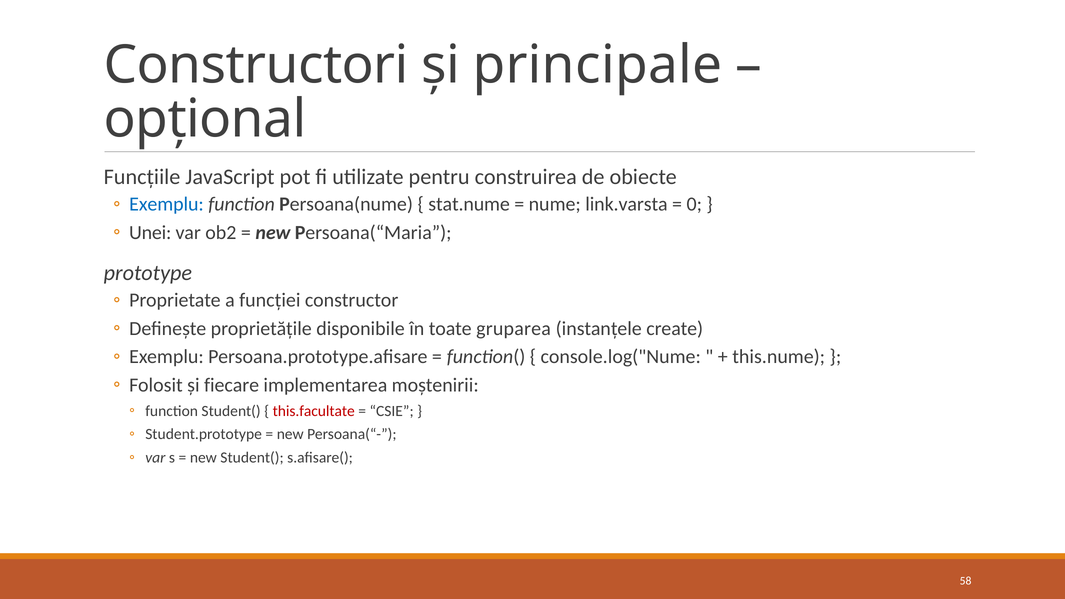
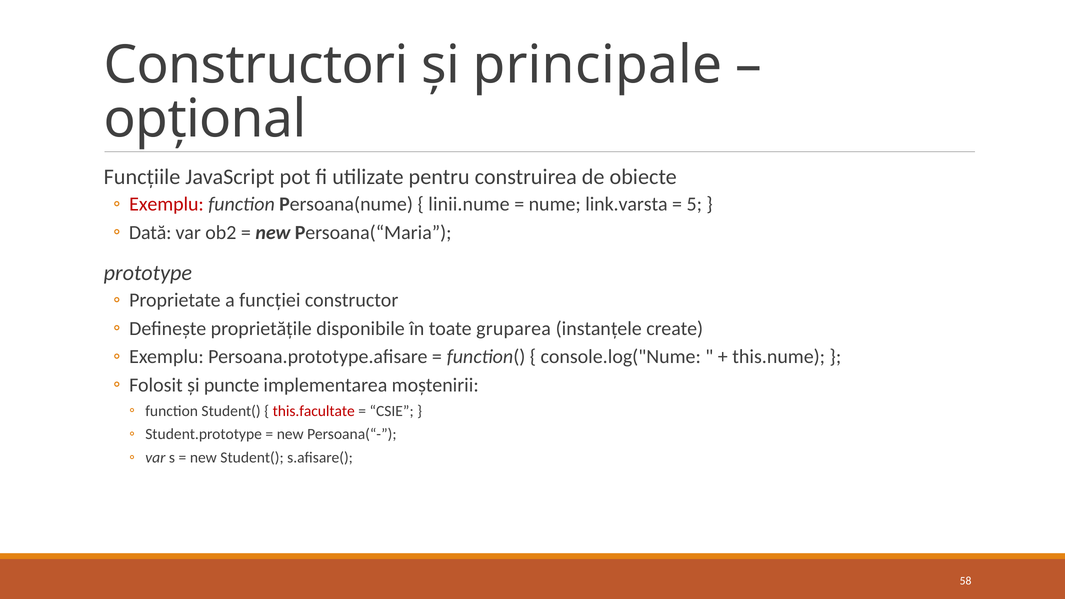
Exemplu colour: blue -> red (167, 204)
stat.nume: stat.nume -> linii.nume (469, 204)
0: 0 -> 5 (694, 204)
Unei: Unei -> Dată (150, 233)
fiecare: fiecare -> puncte (232, 385)
